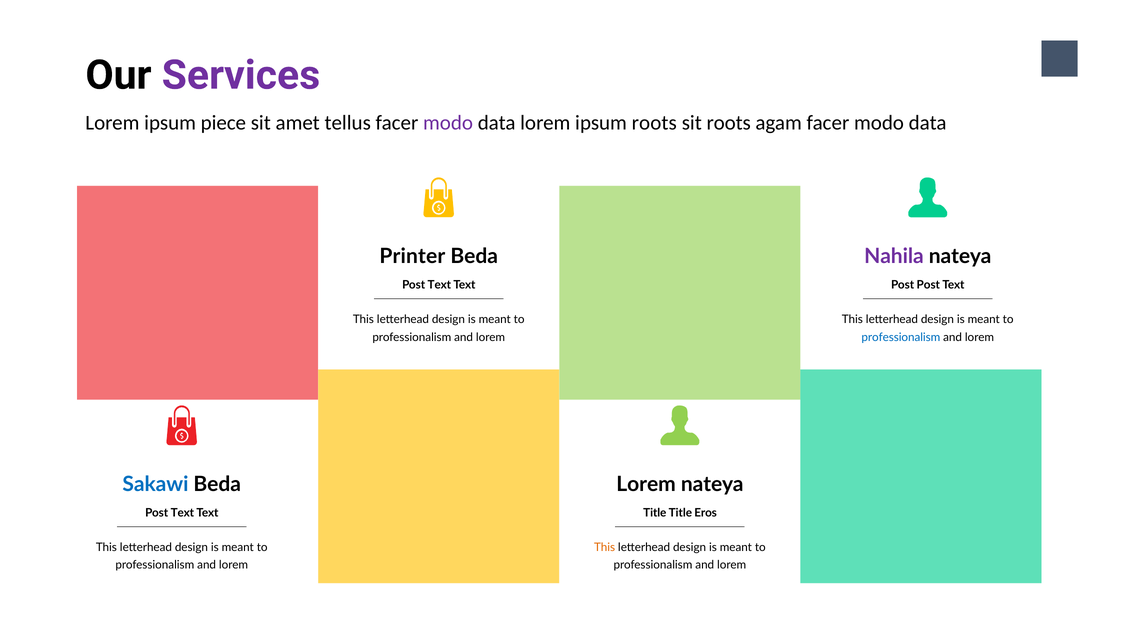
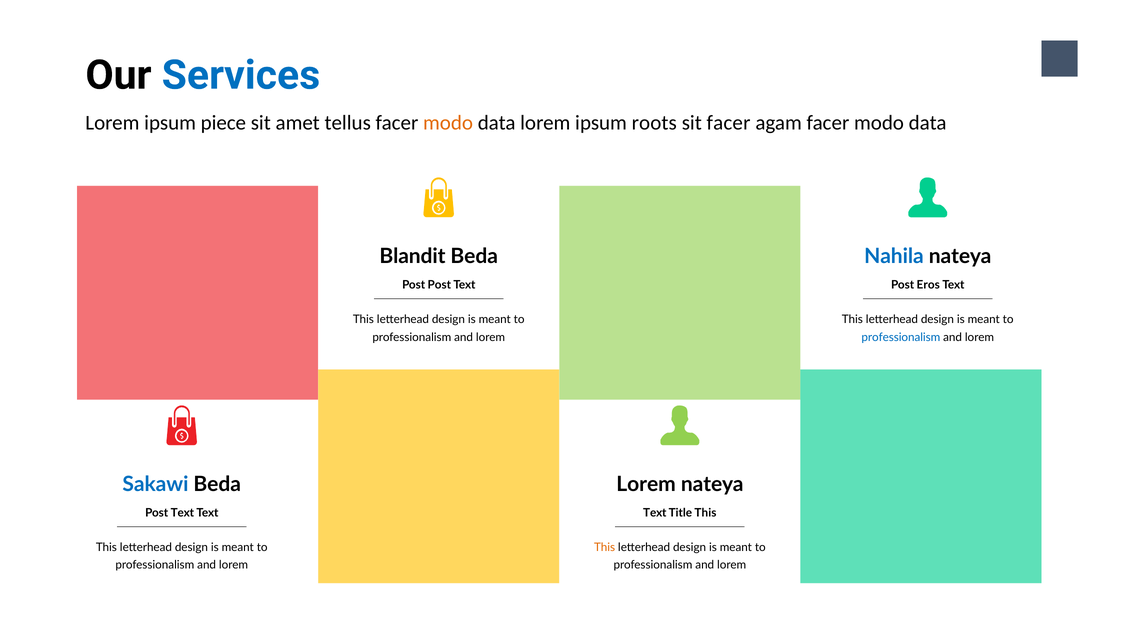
Services colour: purple -> blue (241, 75)
modo colour: purple -> orange (448, 123)
sit roots: roots -> facer (728, 123)
Printer: Printer -> Blandit (412, 256)
Nahila colour: purple -> blue (894, 256)
Text: Text -> Post (439, 285)
Post Post: Post -> Eros (928, 285)
Title: Title -> Text (655, 513)
Title Eros: Eros -> This (705, 513)
